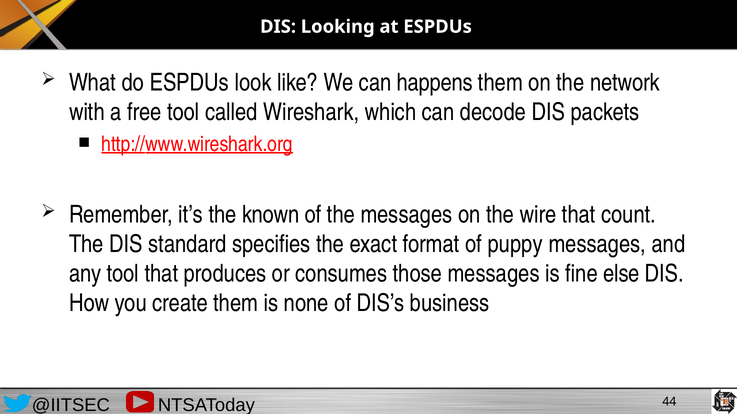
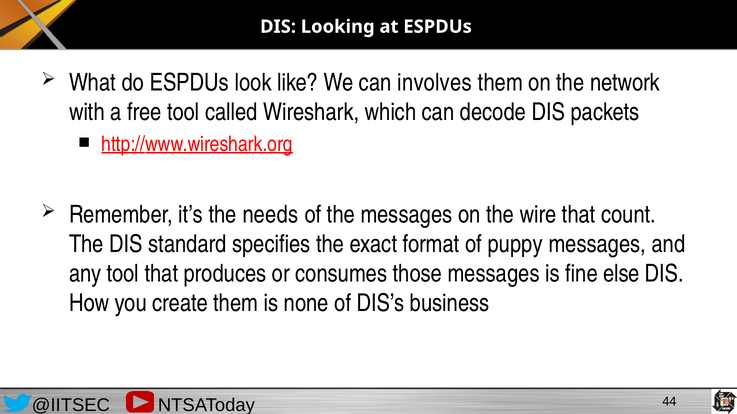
happens: happens -> involves (435, 83)
known: known -> needs (270, 215)
